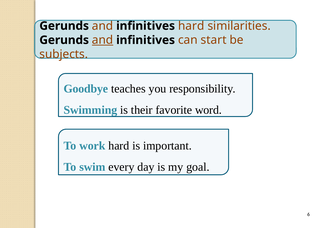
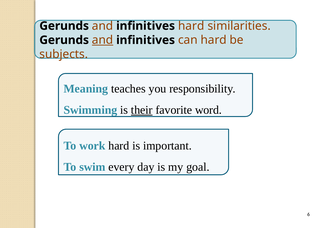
can start: start -> hard (214, 40)
Goodbye: Goodbye -> Meaning (86, 89)
their underline: none -> present (142, 110)
